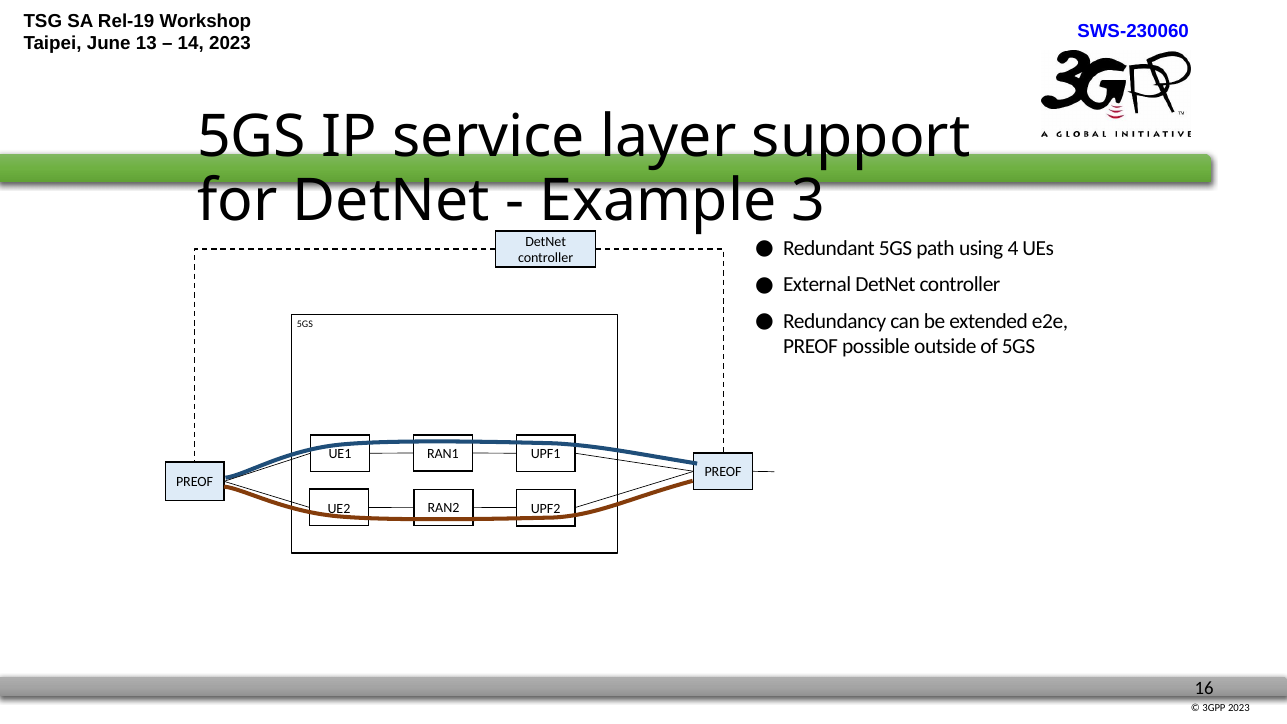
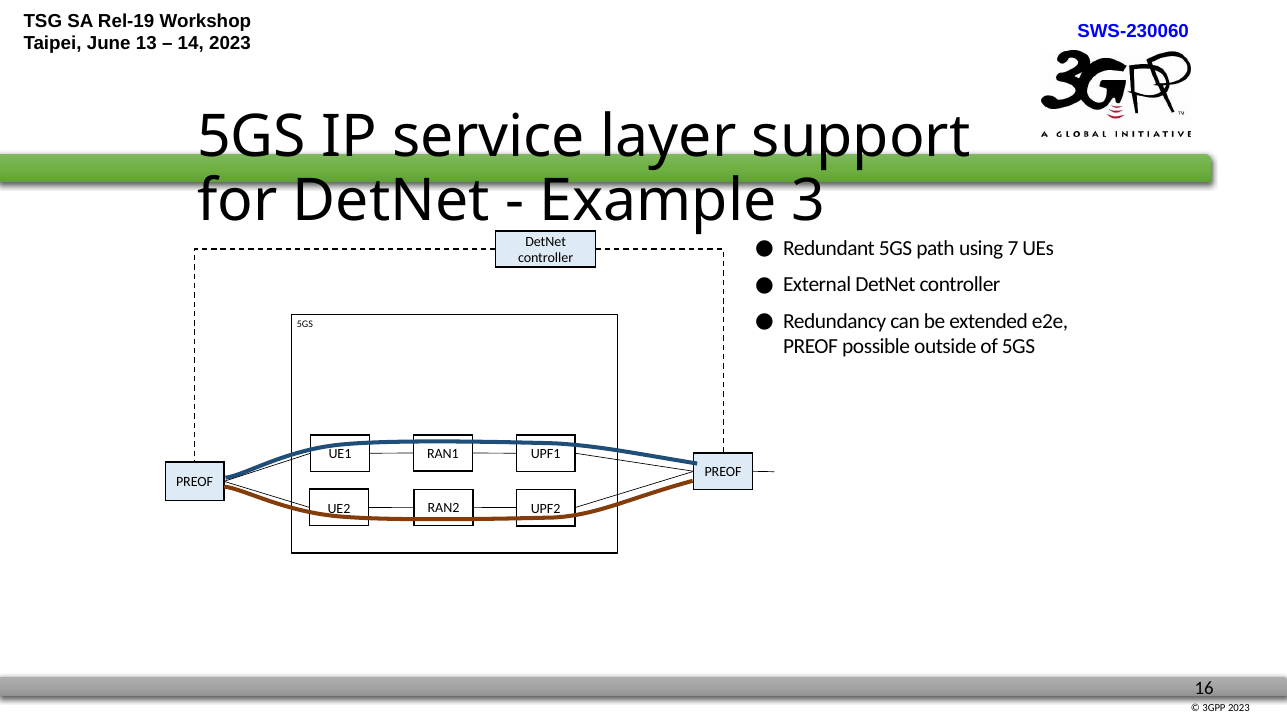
4: 4 -> 7 (1013, 248)
